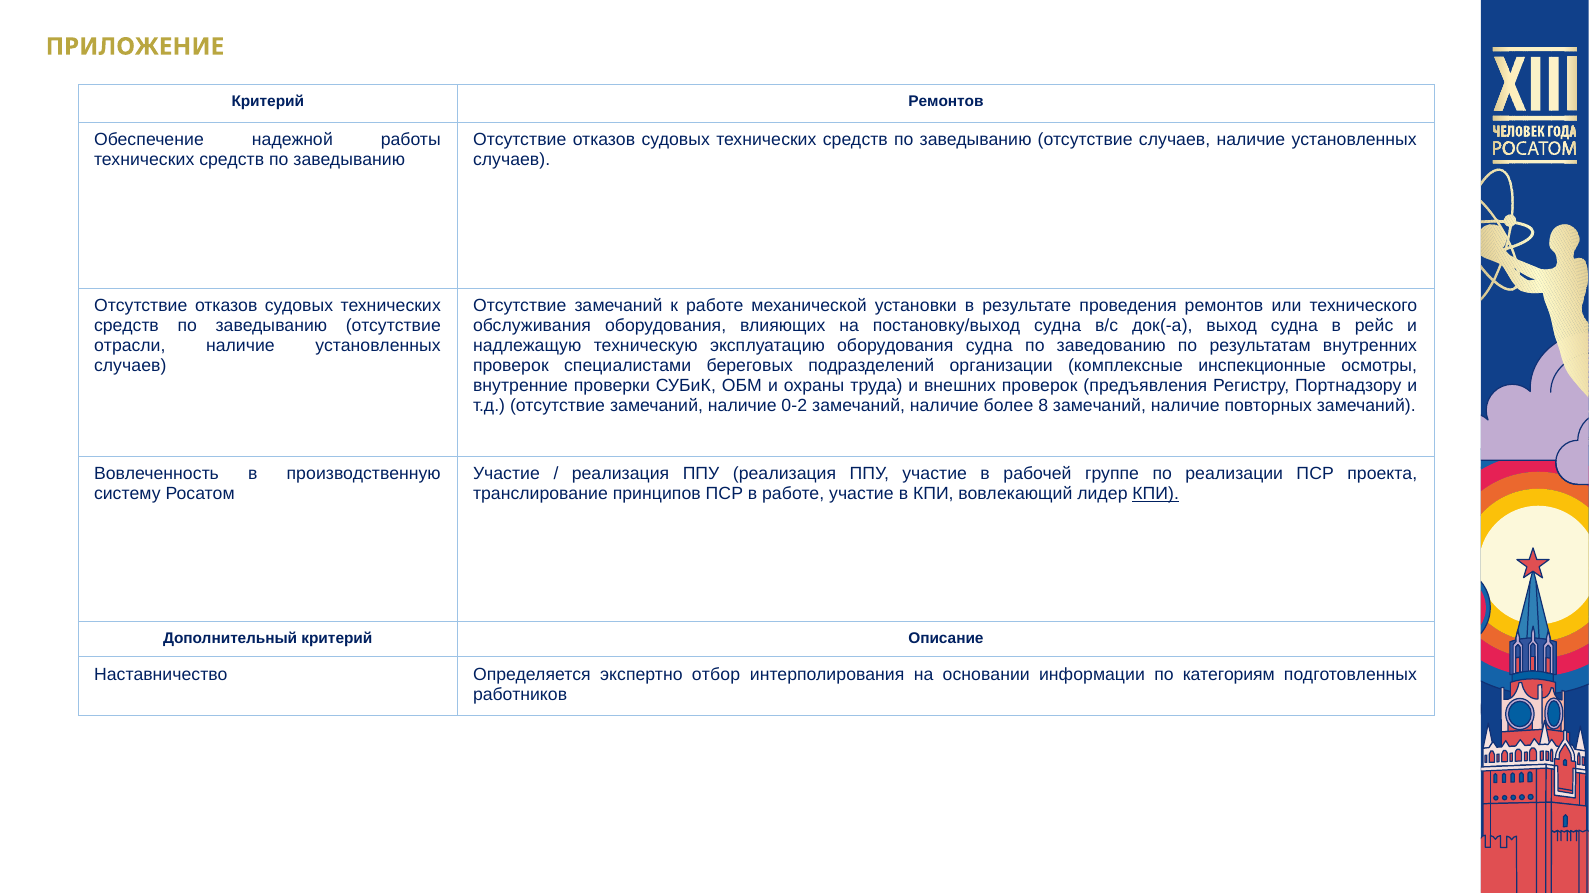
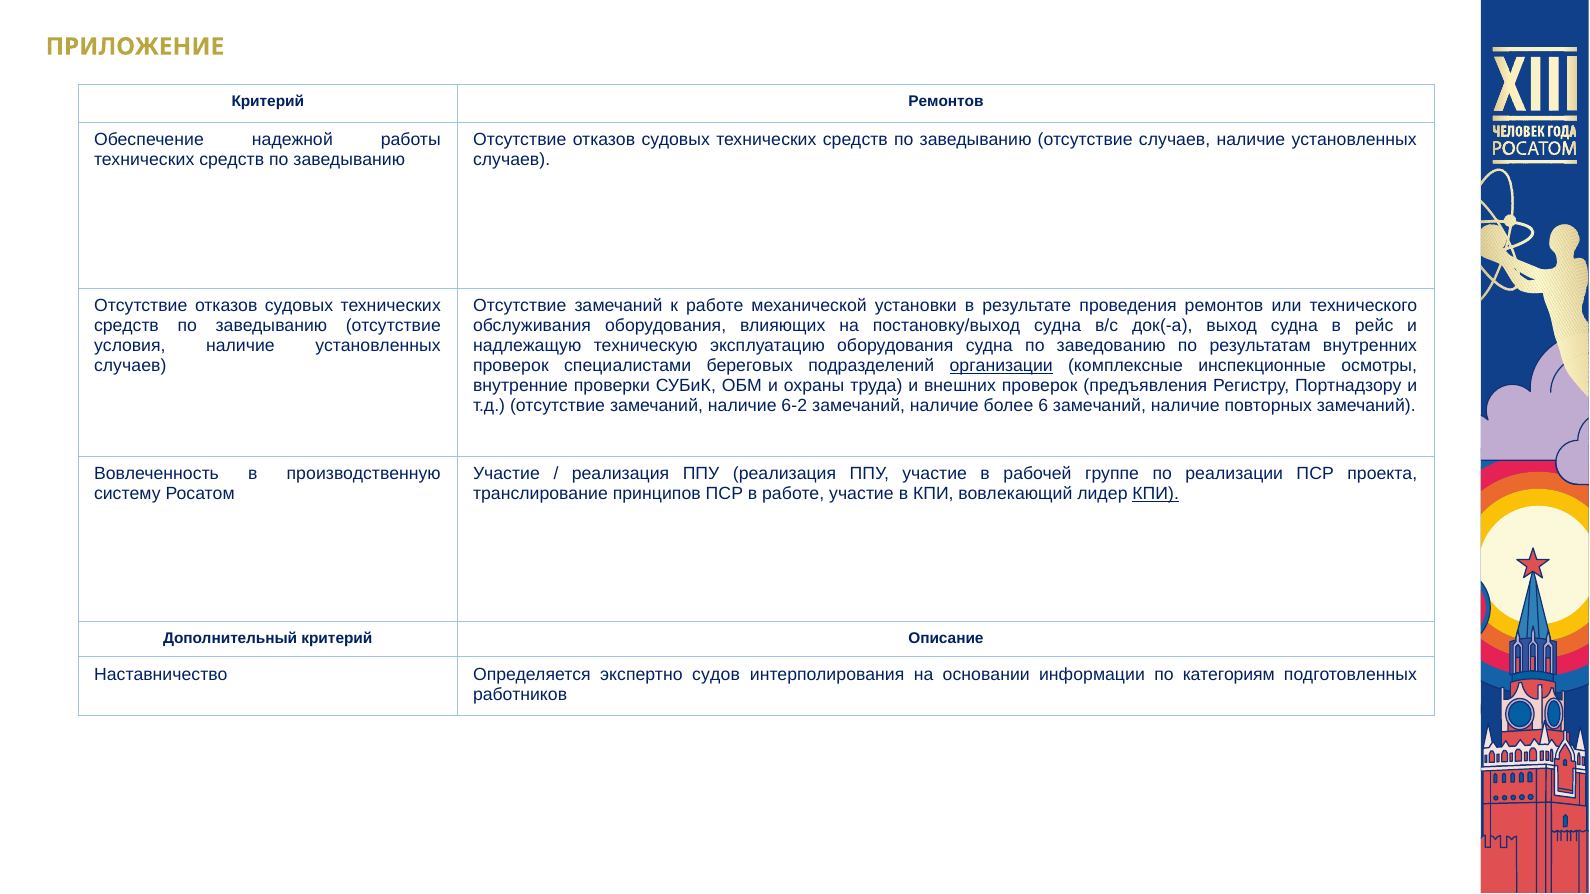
отрасли: отрасли -> условия (130, 346)
организации underline: none -> present (1001, 366)
0-2: 0-2 -> 6-2 (794, 406)
8: 8 -> 6 (1043, 406)
отбор: отбор -> судов (716, 675)
